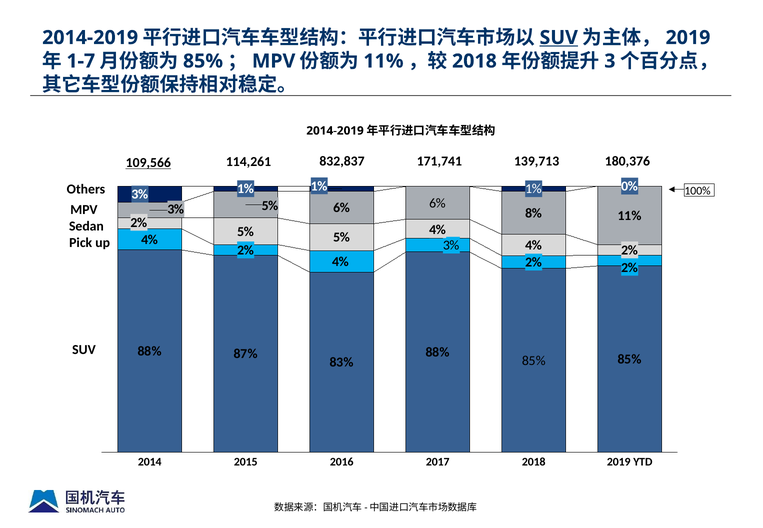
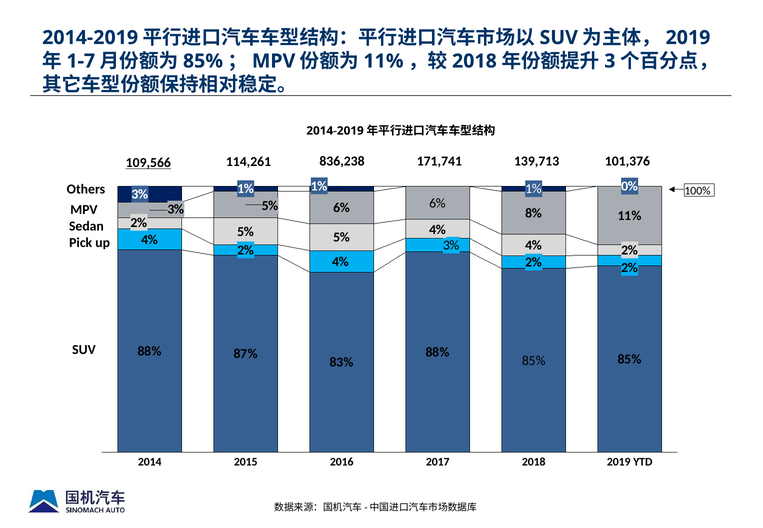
SUV underline: present -> none (559, 38)
832,837: 832,837 -> 836,238 (342, 161)
180,376: 180,376 -> 101,376 (627, 161)
